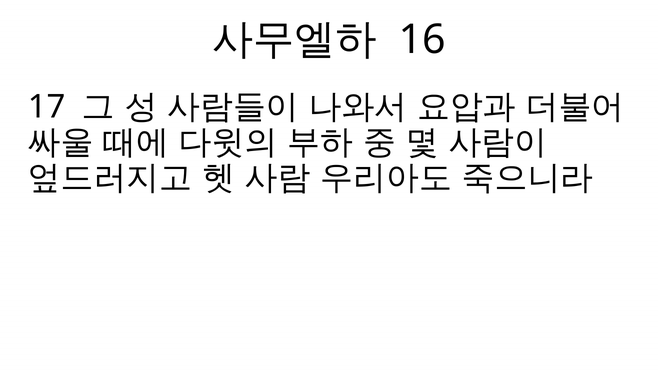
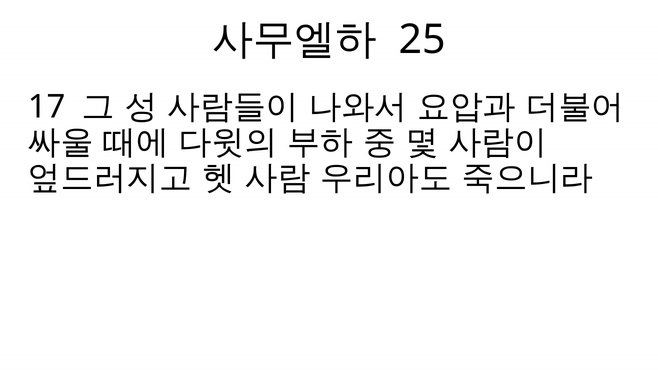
16: 16 -> 25 (422, 40)
